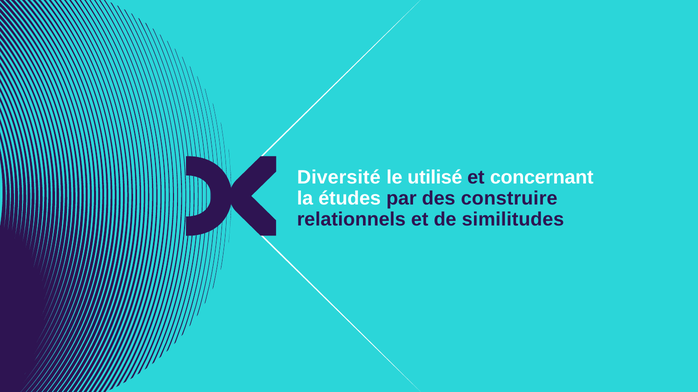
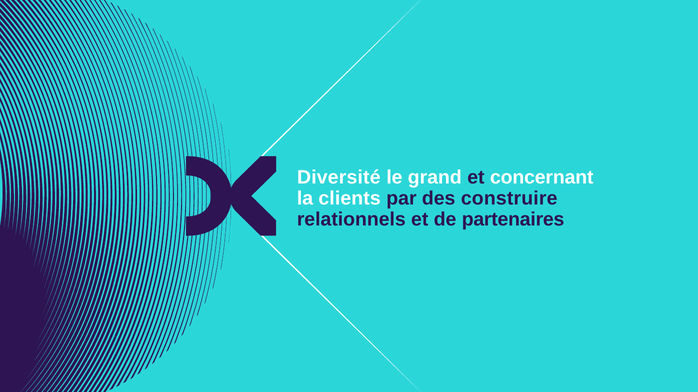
utilisé: utilisé -> grand (435, 178)
études: études -> clients (350, 199)
similitudes: similitudes -> partenaires (513, 220)
